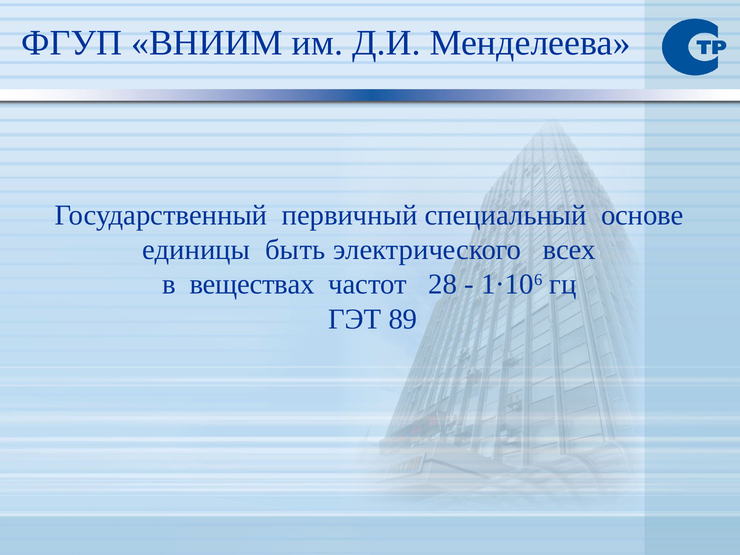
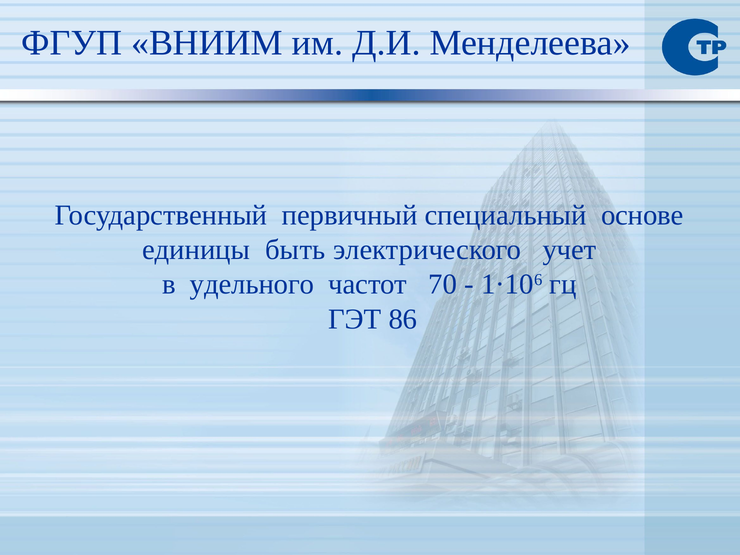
всех: всех -> учет (569, 250)
веществах: веществах -> удельного (252, 284)
28: 28 -> 70 (443, 284)
89: 89 -> 86 (403, 319)
